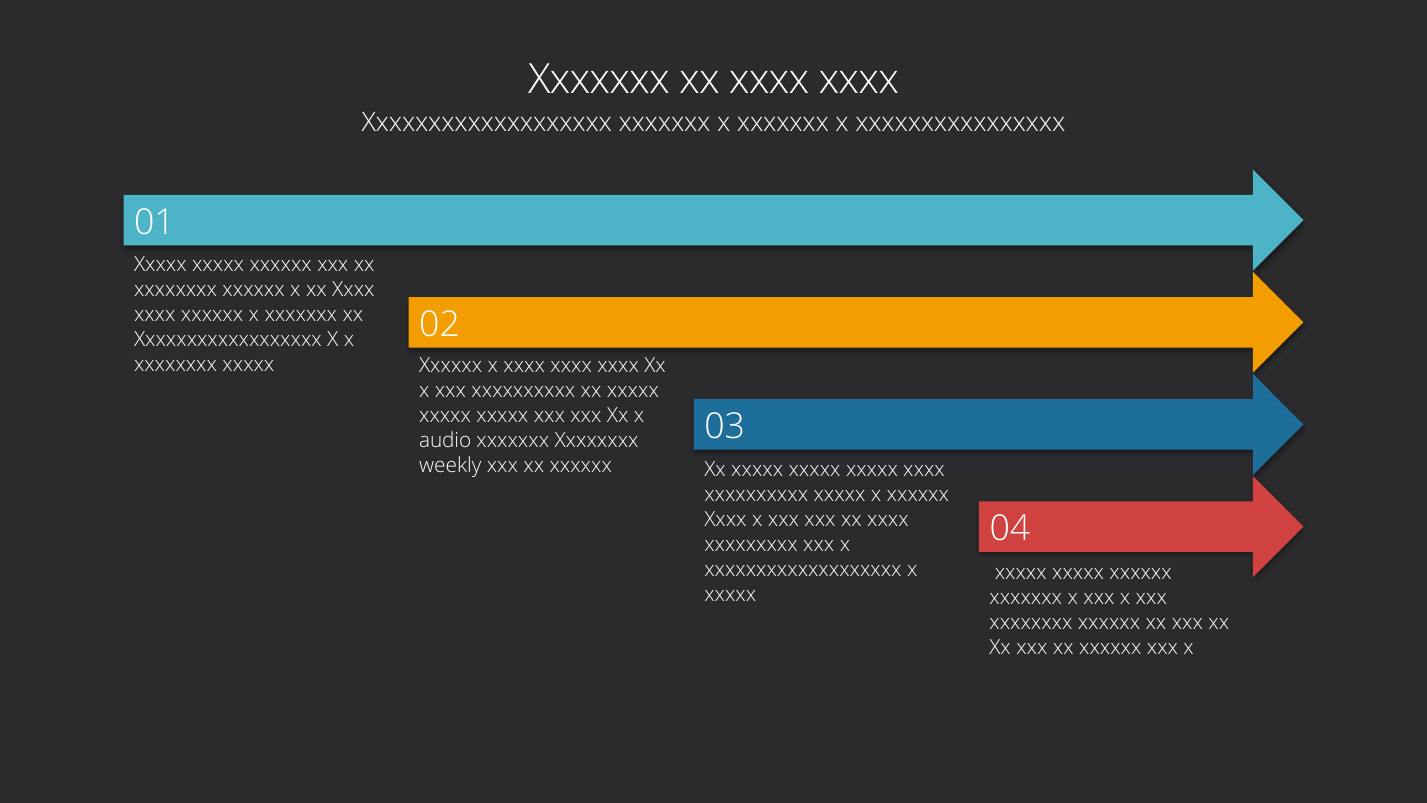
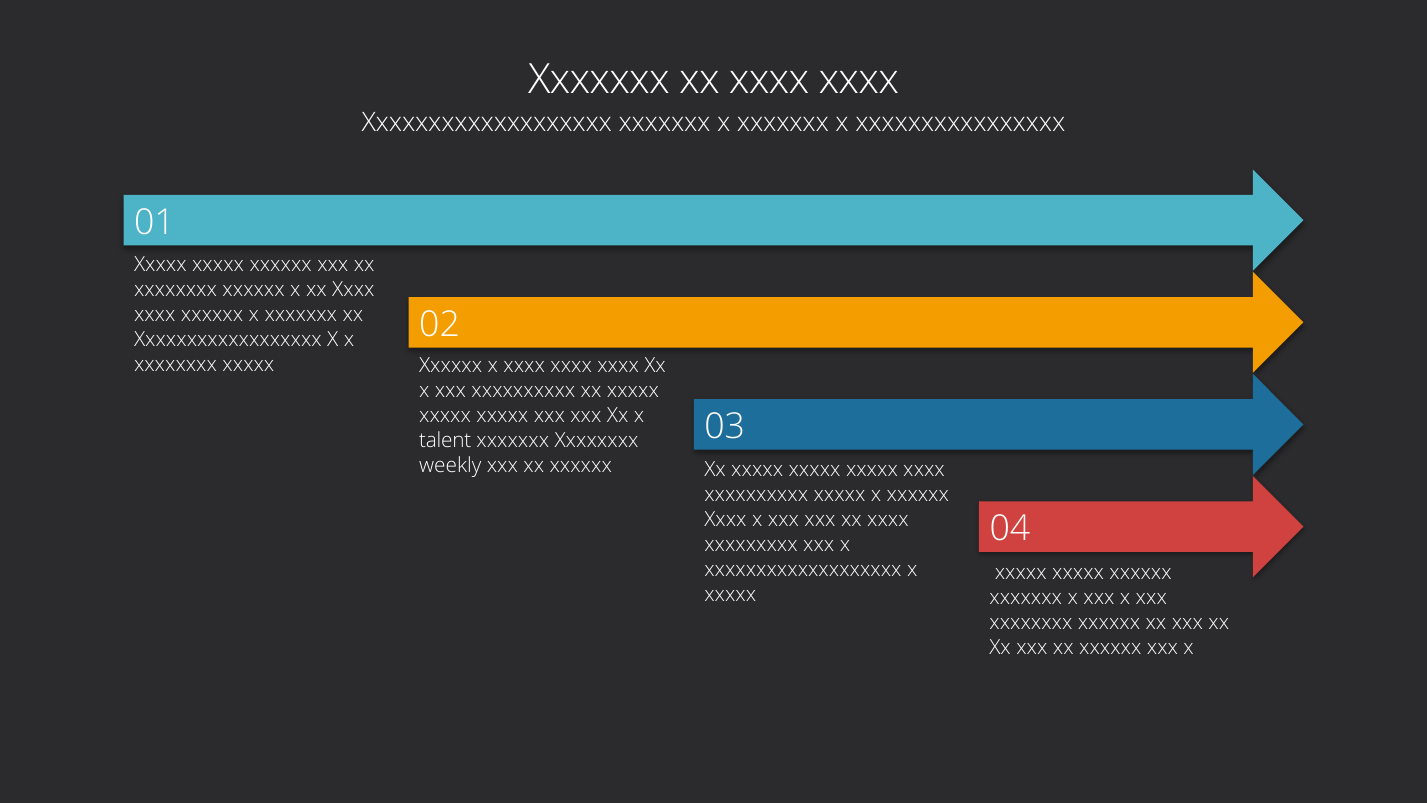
audio: audio -> talent (445, 441)
